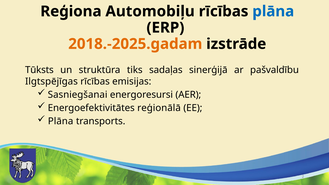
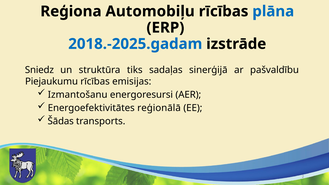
2018.-2025.gadam colour: orange -> blue (135, 44)
Tūksts: Tūksts -> Sniedz (39, 70)
Ilgtspējīgas: Ilgtspējīgas -> Piejaukumu (52, 82)
Sasniegšanai: Sasniegšanai -> Izmantošanu (78, 95)
Plāna: Plāna -> Šādas (61, 121)
